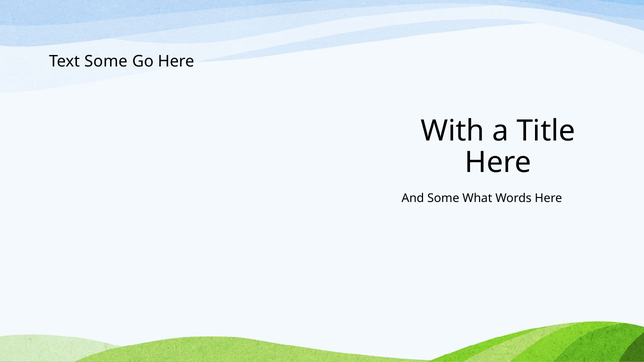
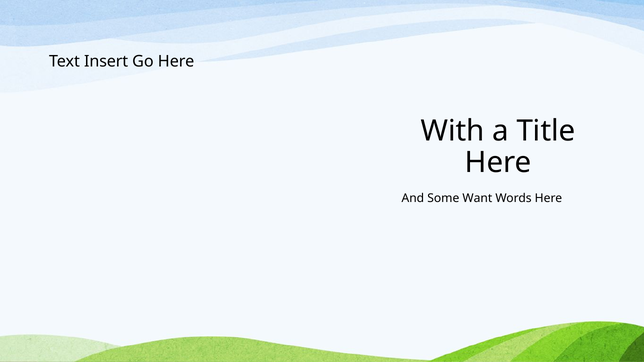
Text Some: Some -> Insert (106, 62)
What: What -> Want (477, 198)
